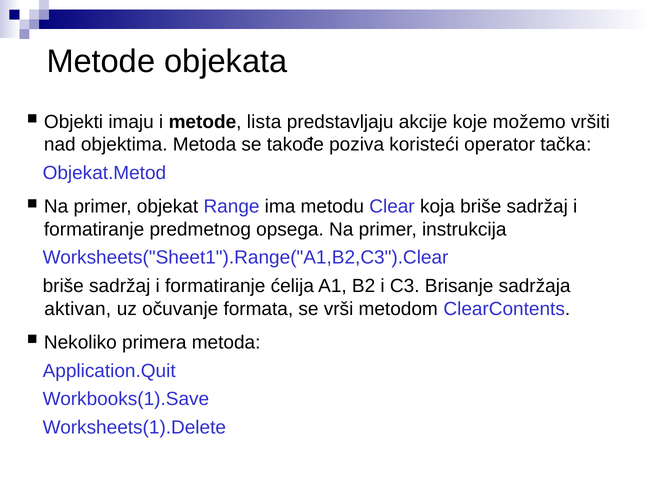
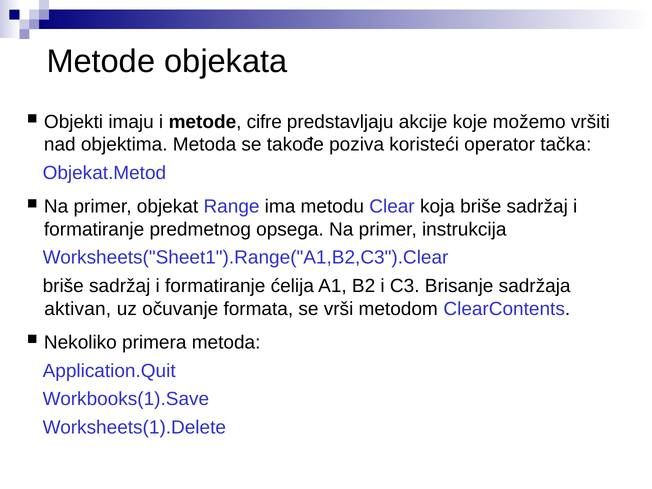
lista: lista -> cifre (264, 122)
